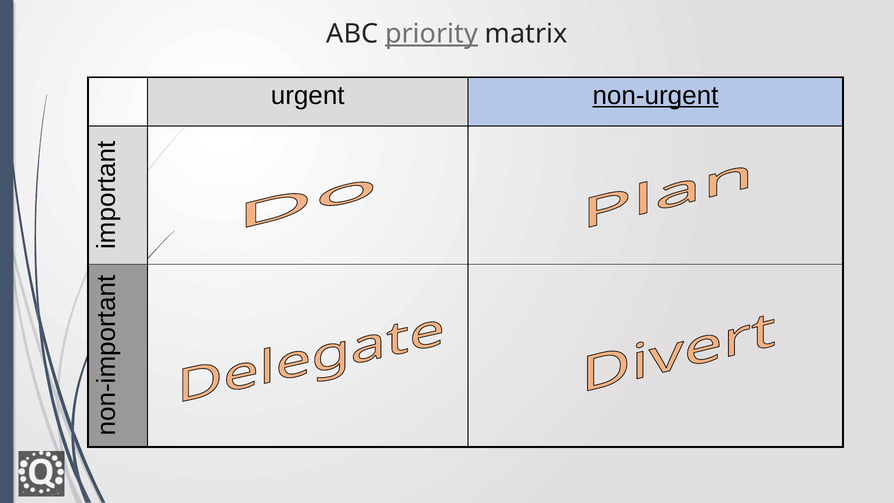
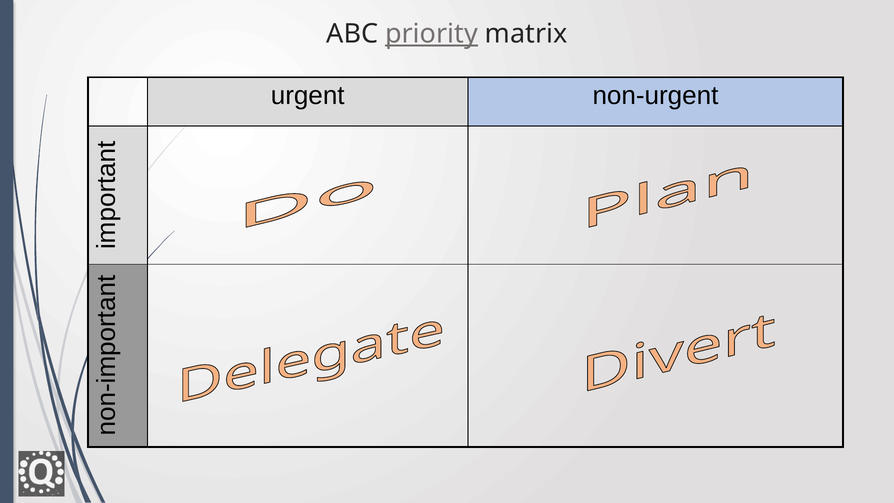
non-urgent underline: present -> none (655, 96)
